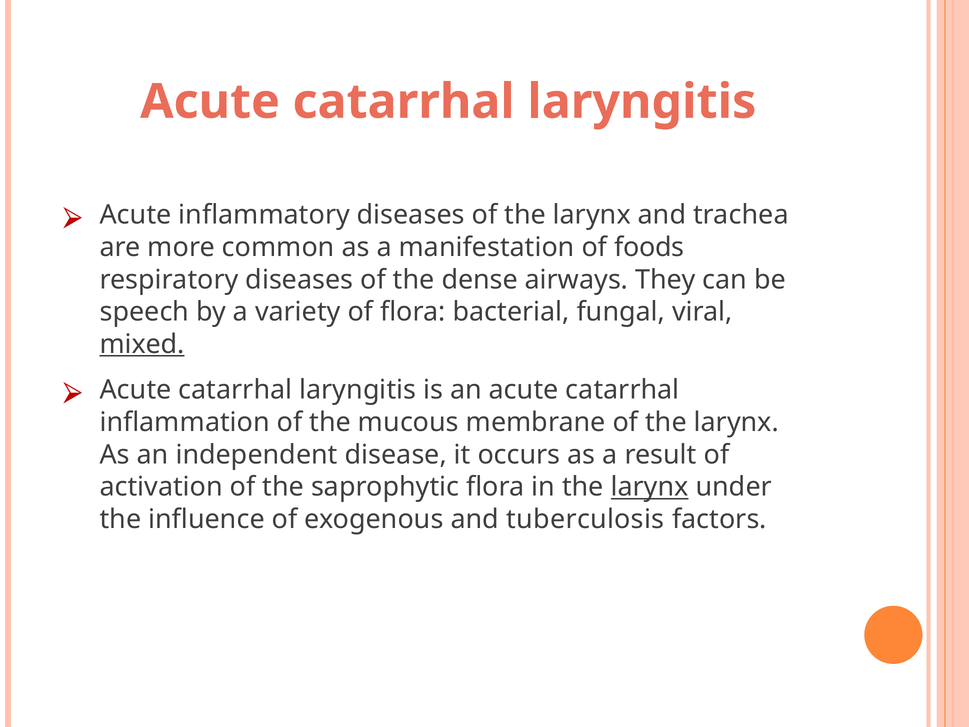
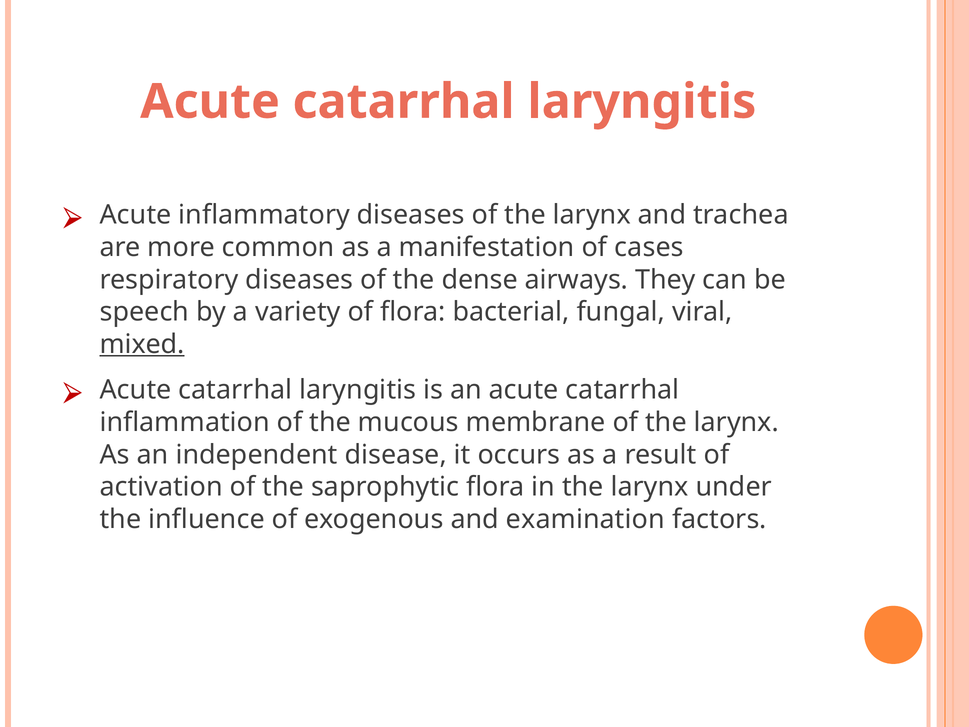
foods: foods -> cases (649, 247)
larynx underline: present -> none (650, 487)
tuberculosis: tuberculosis -> examination (585, 519)
